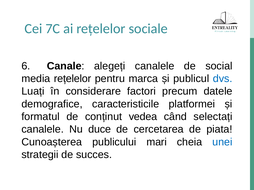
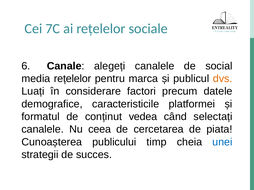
dvs colour: blue -> orange (223, 79)
duce: duce -> ceea (100, 130)
mari: mari -> timp (157, 142)
